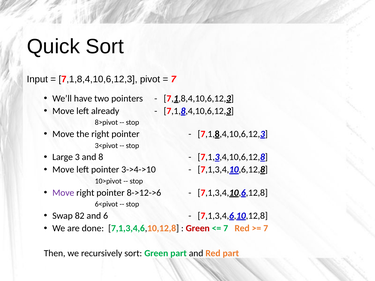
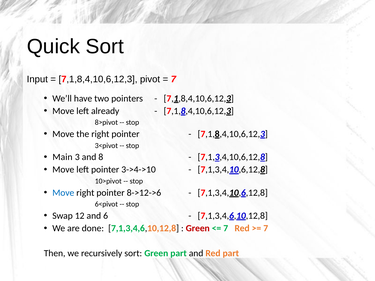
Large: Large -> Main (62, 157)
Move colour: purple -> blue (63, 193)
82: 82 -> 12 (80, 216)
